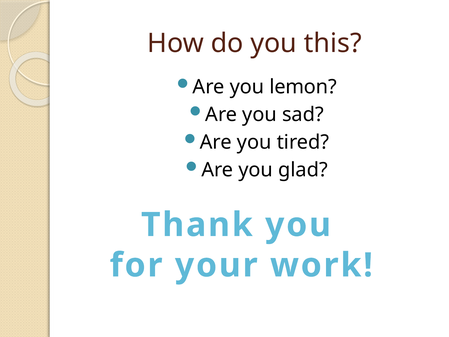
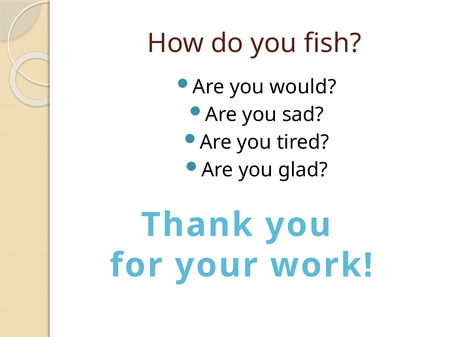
this: this -> fish (333, 43)
lemon: lemon -> would (303, 87)
